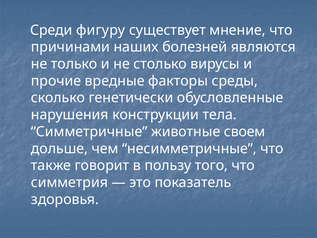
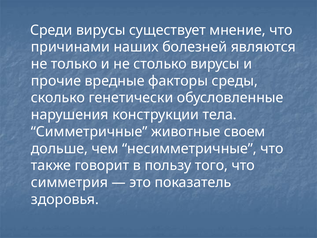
Среди фигуру: фигуру -> вирусы (101, 30)
